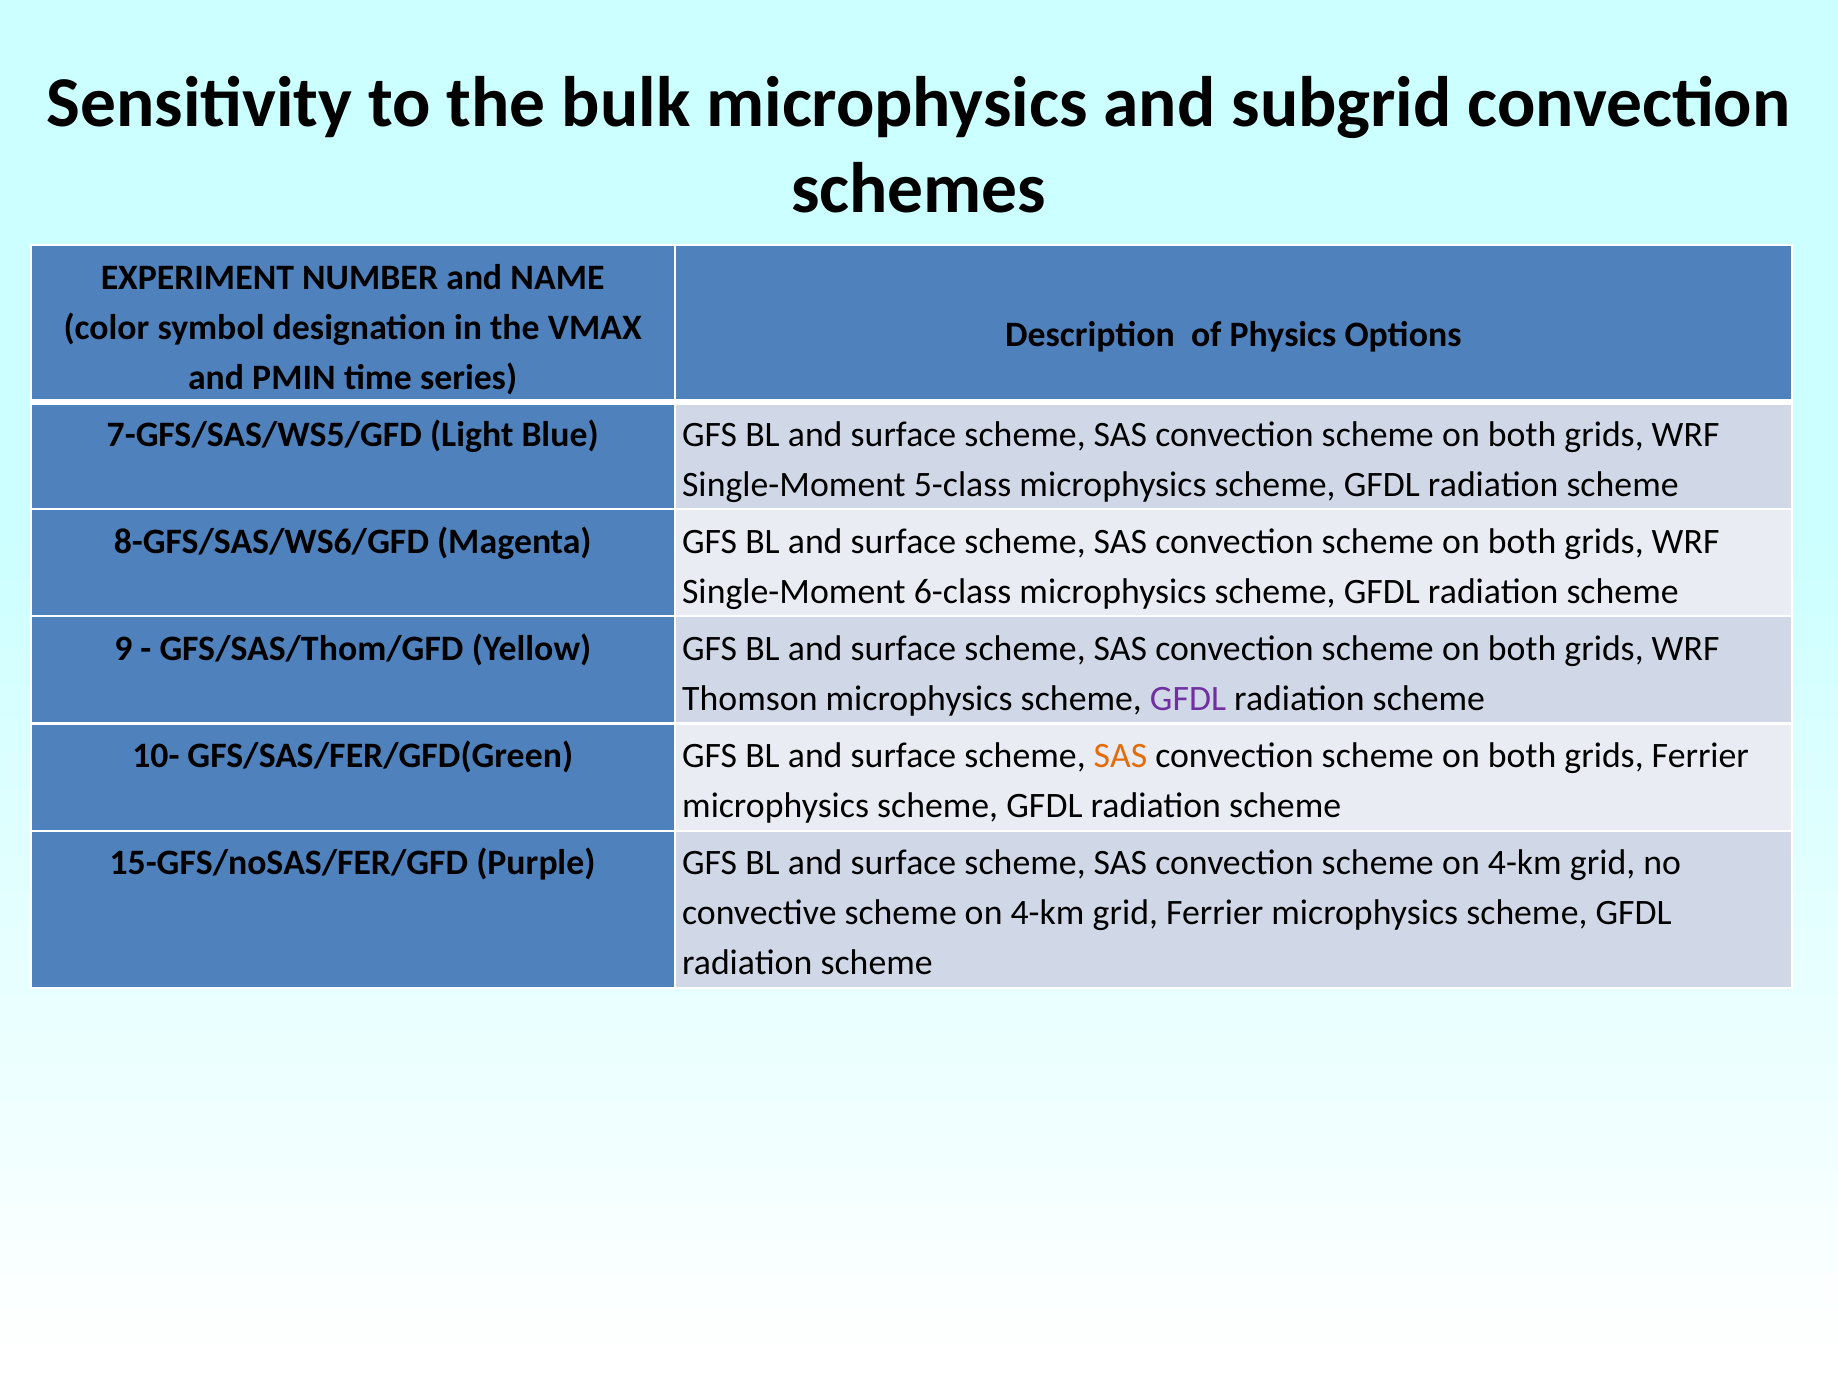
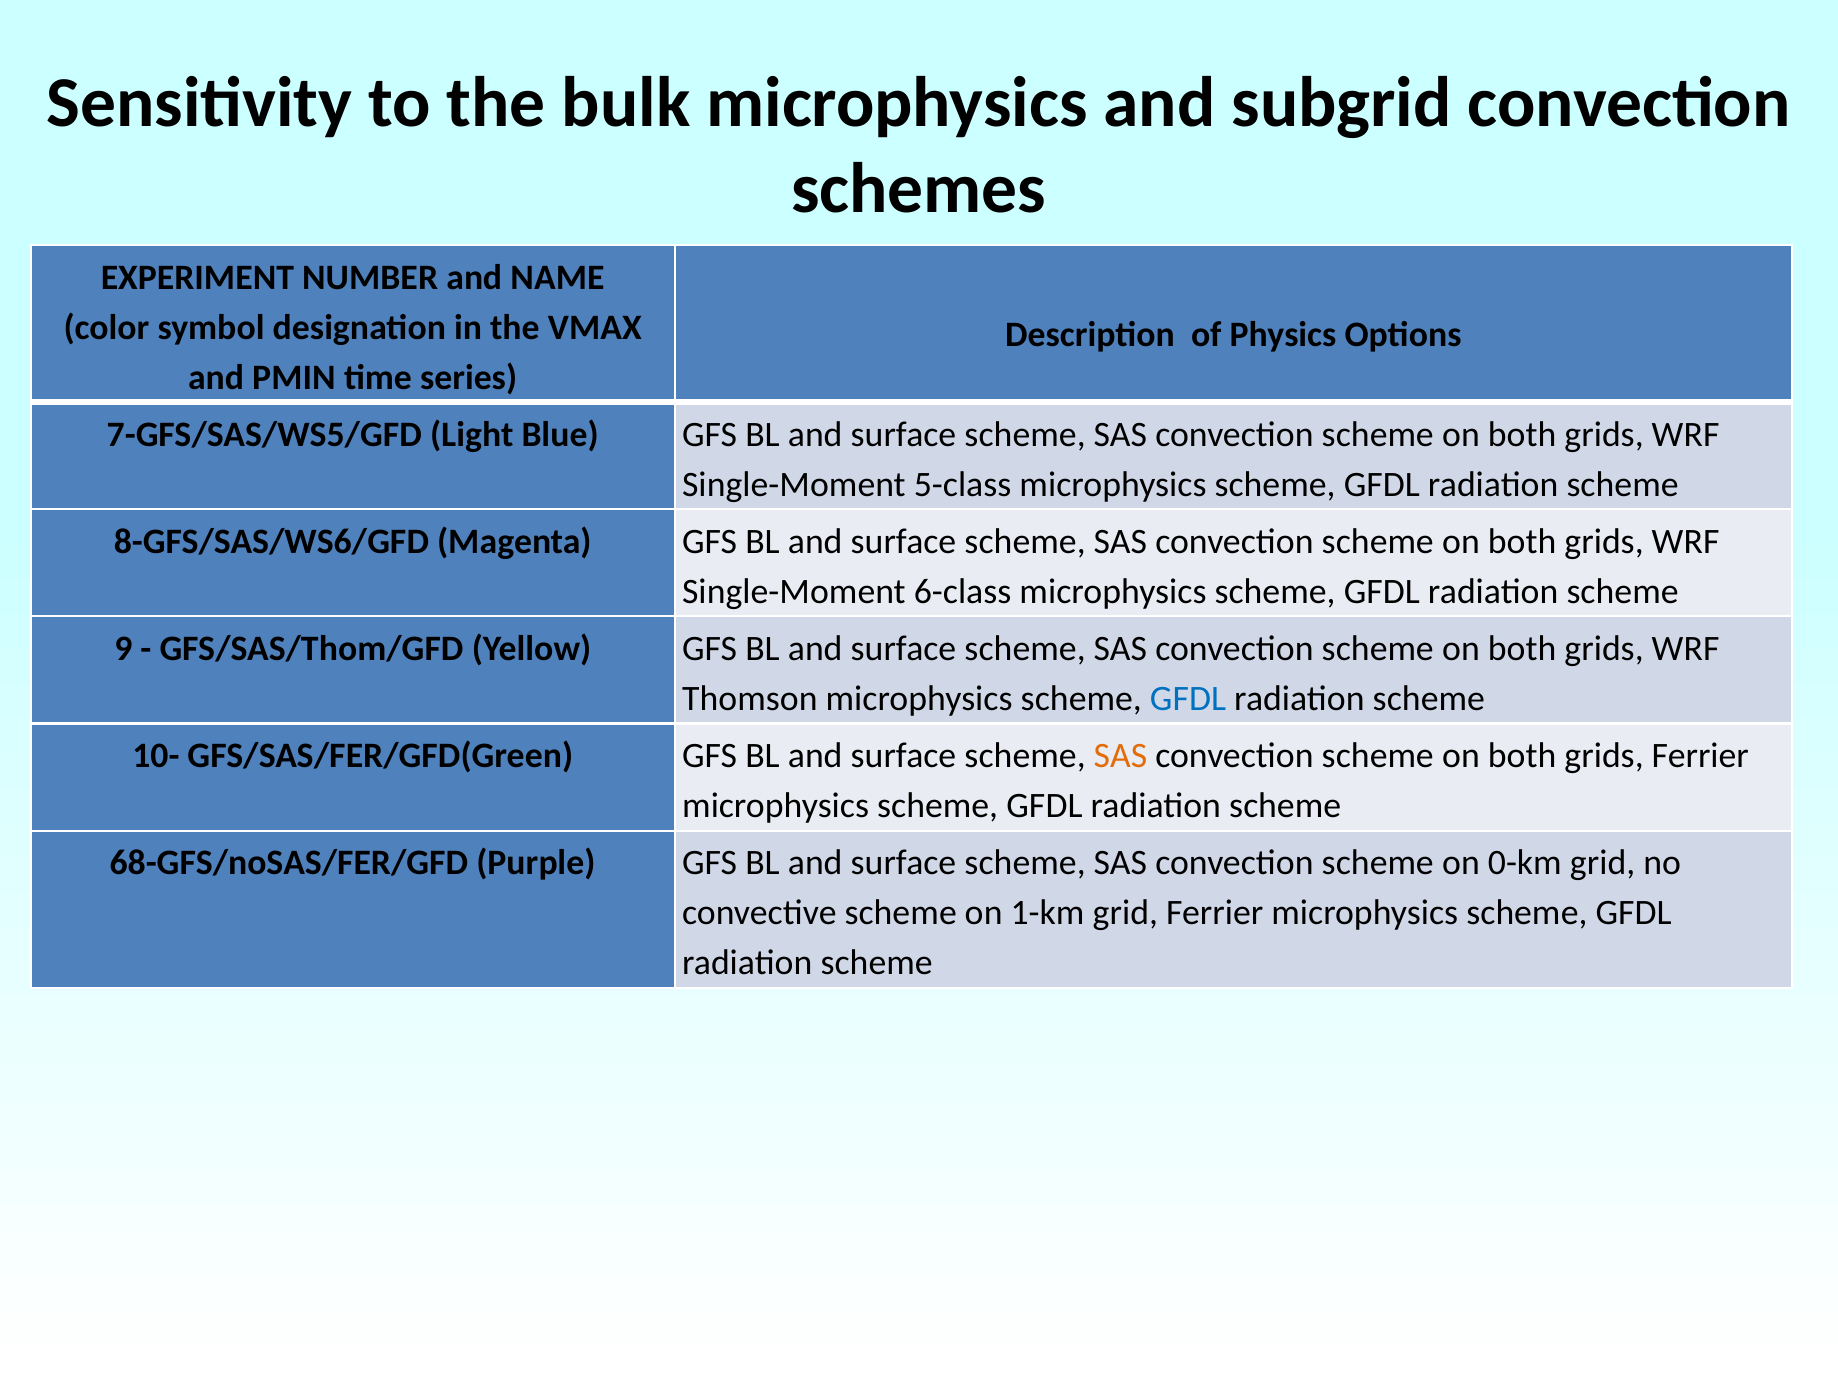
GFDL colour: purple -> blue (1188, 699)
15-GFS/noSAS/FER/GFD: 15-GFS/noSAS/FER/GFD -> 68-GFS/noSAS/FER/GFD (289, 863)
convection scheme on 4-km: 4-km -> 0-km (1525, 863)
convective scheme on 4-km: 4-km -> 1-km (1048, 913)
